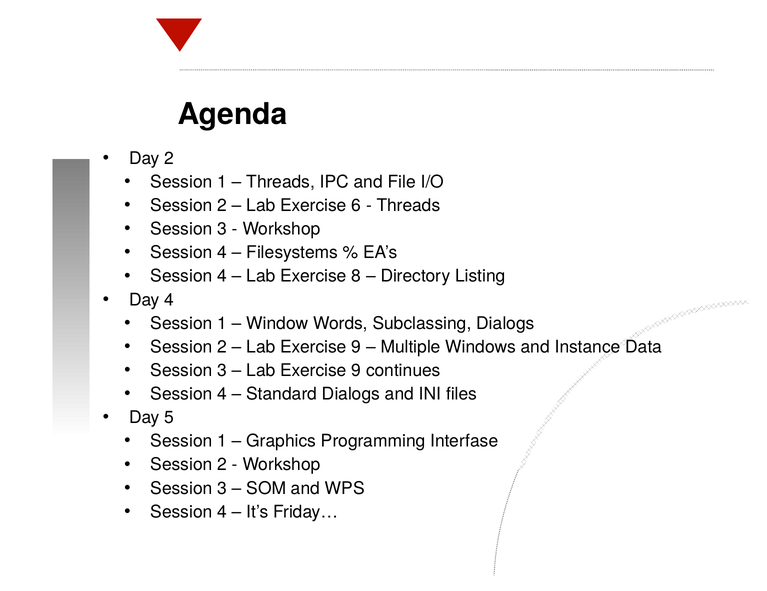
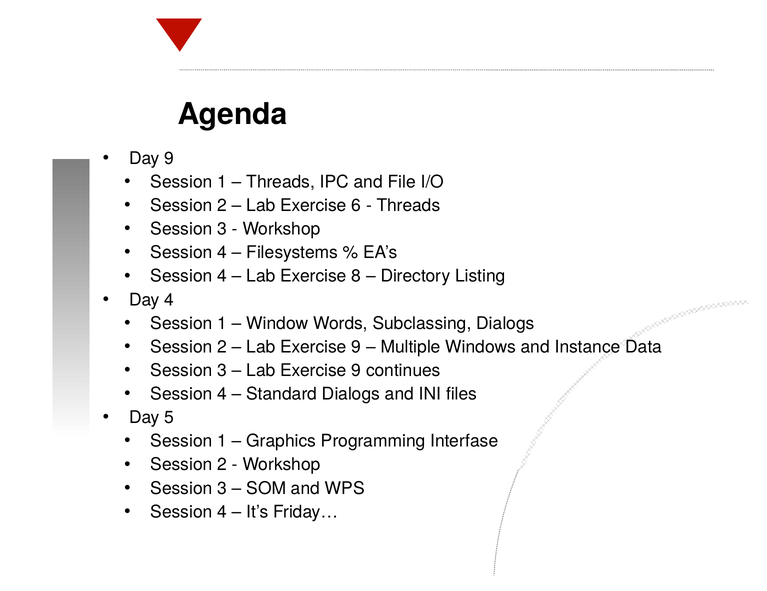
Day 2: 2 -> 9 (169, 158)
